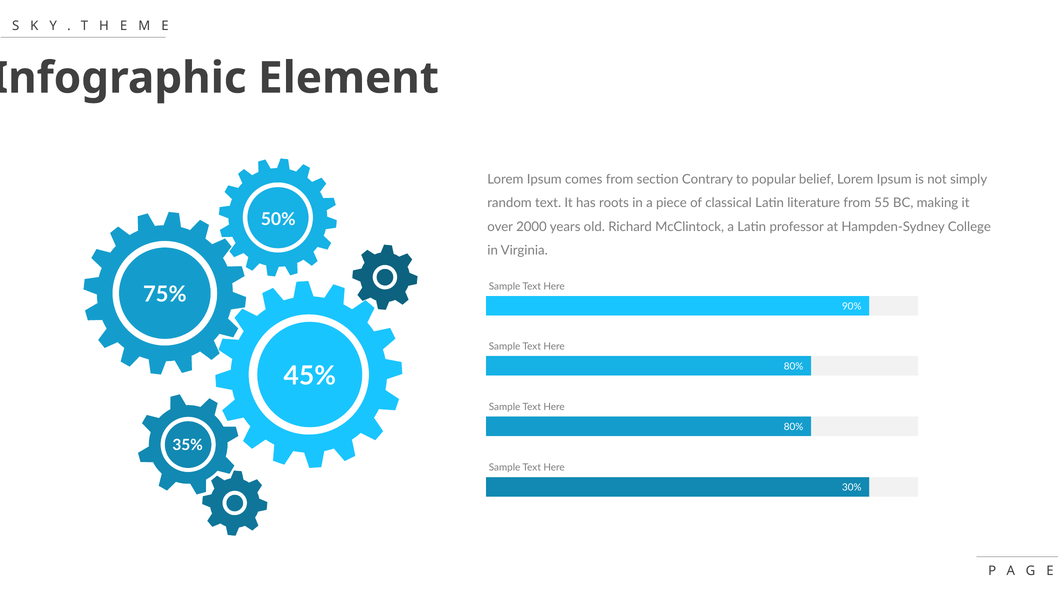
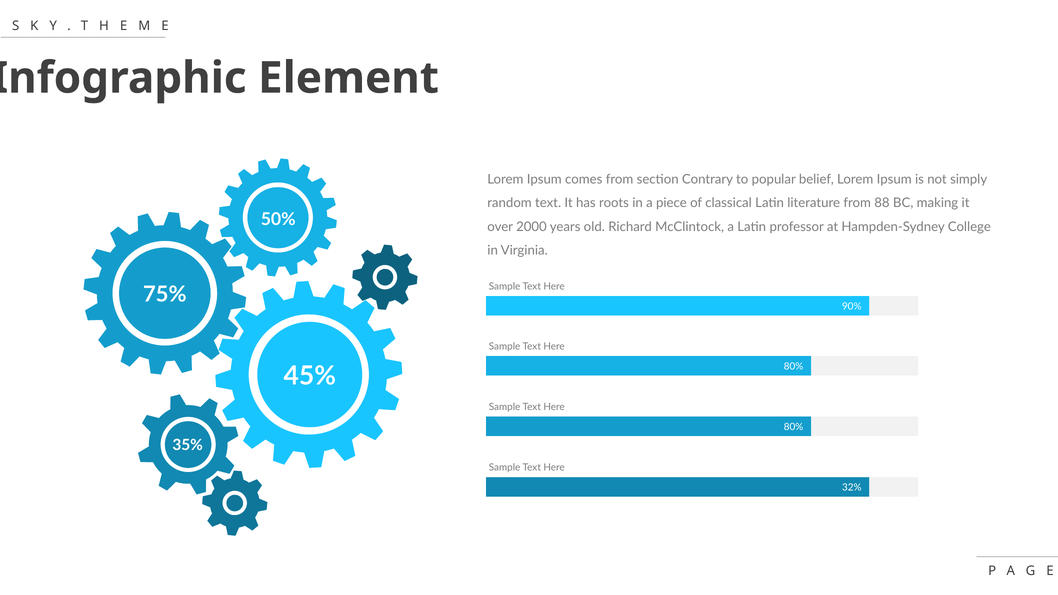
55: 55 -> 88 (882, 203)
30%: 30% -> 32% (852, 488)
